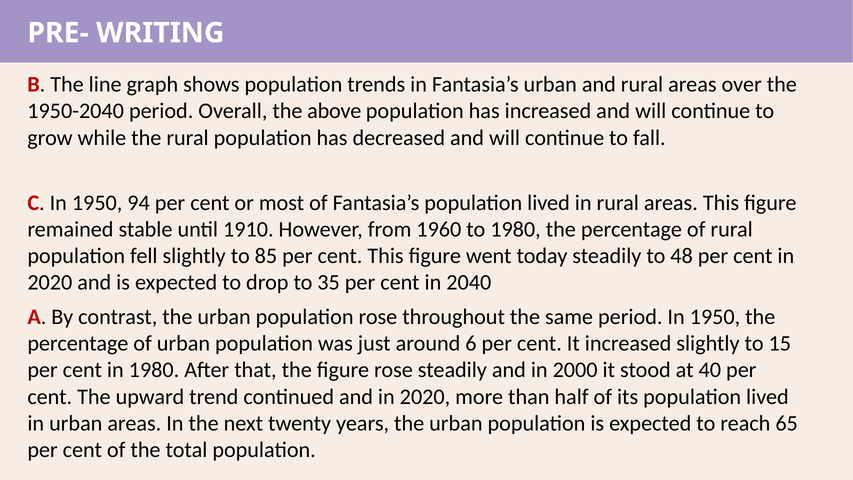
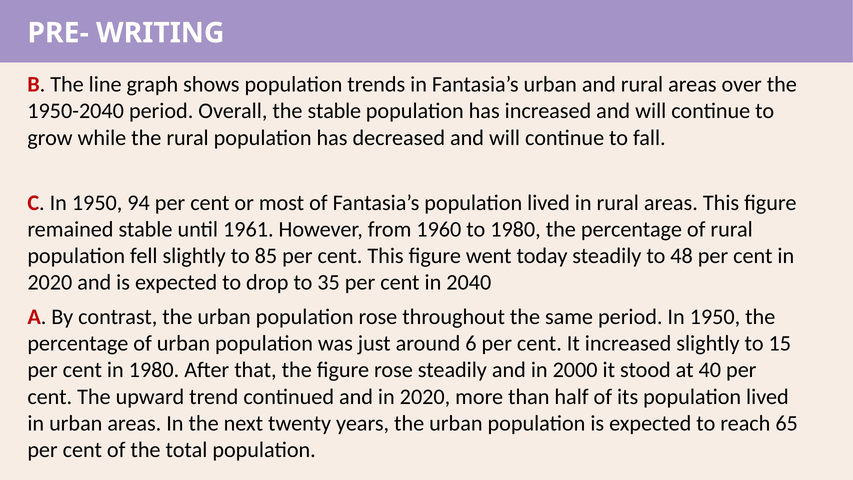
the above: above -> stable (334, 111)
1910: 1910 -> 1961 (248, 229)
